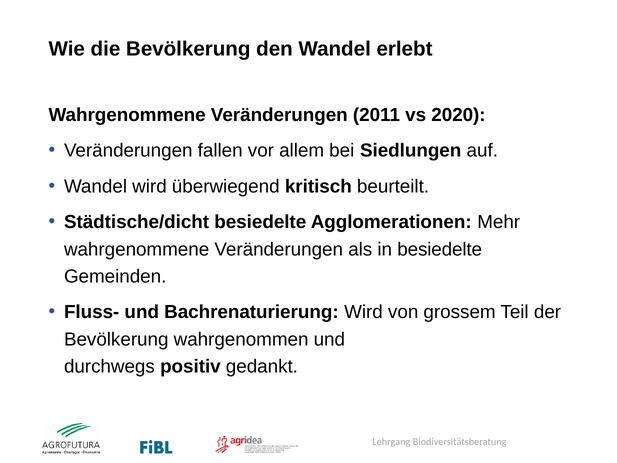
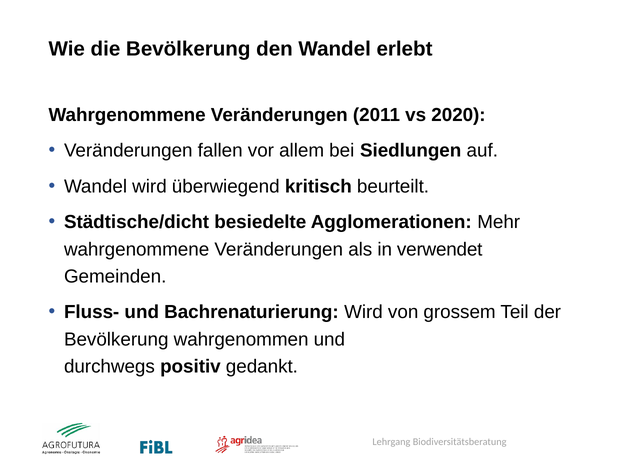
in besiedelte: besiedelte -> verwendet (440, 249)
